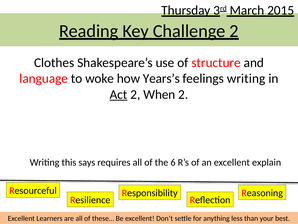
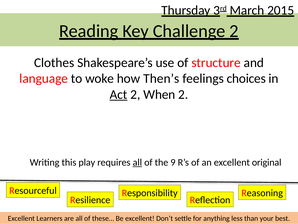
Years’s: Years’s -> Then’s (161, 78)
feelings writing: writing -> choices (246, 78)
says: says -> play (87, 162)
all underline: none -> present (137, 162)
6: 6 -> 9 (173, 162)
explain: explain -> original (267, 162)
